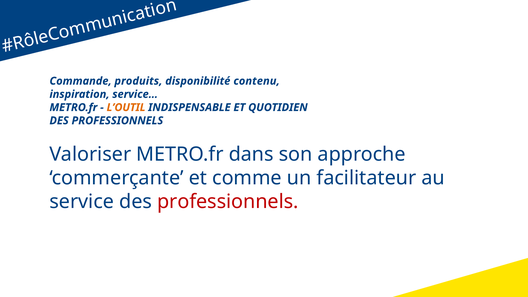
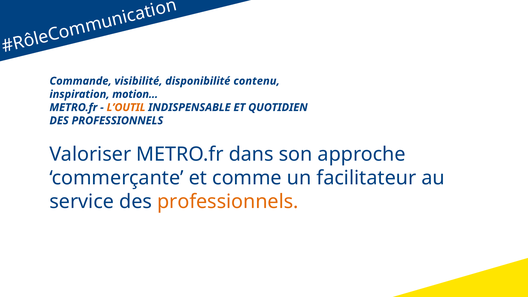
produits: produits -> visibilité (138, 81)
service…: service… -> motion… (135, 94)
professionnels colour: red -> orange (228, 202)
